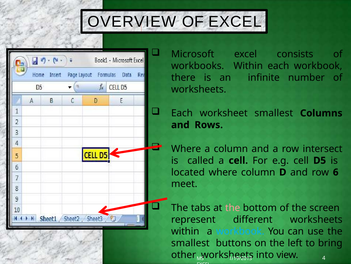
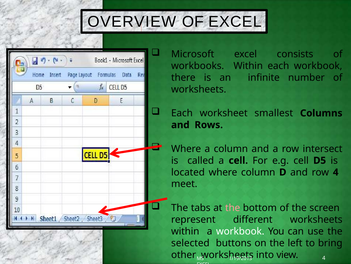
row 6: 6 -> 4 (336, 172)
workbook colour: light blue -> white (240, 231)
smallest: smallest -> selected (190, 242)
